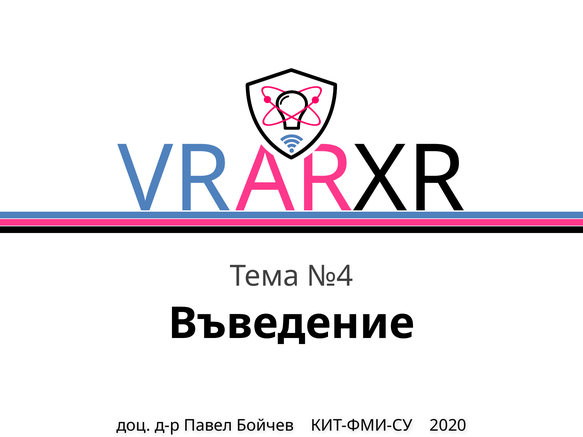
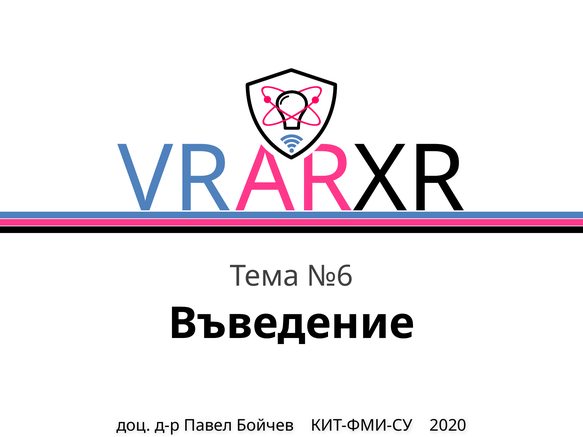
№4: №4 -> №6 (330, 277)
